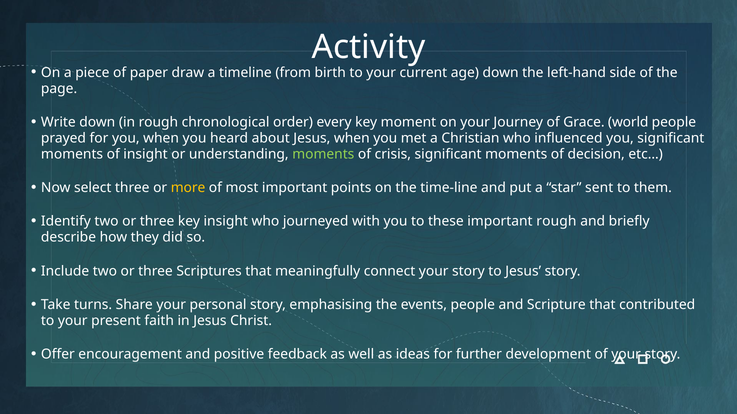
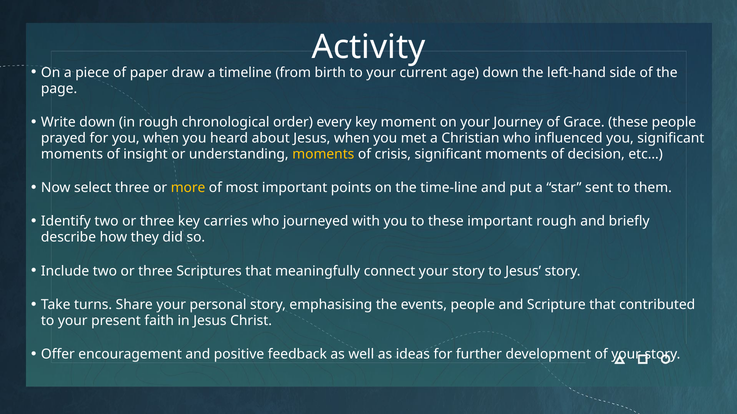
Grace world: world -> these (628, 122)
moments colour: light green -> yellow (323, 154)
key insight: insight -> carries (226, 222)
